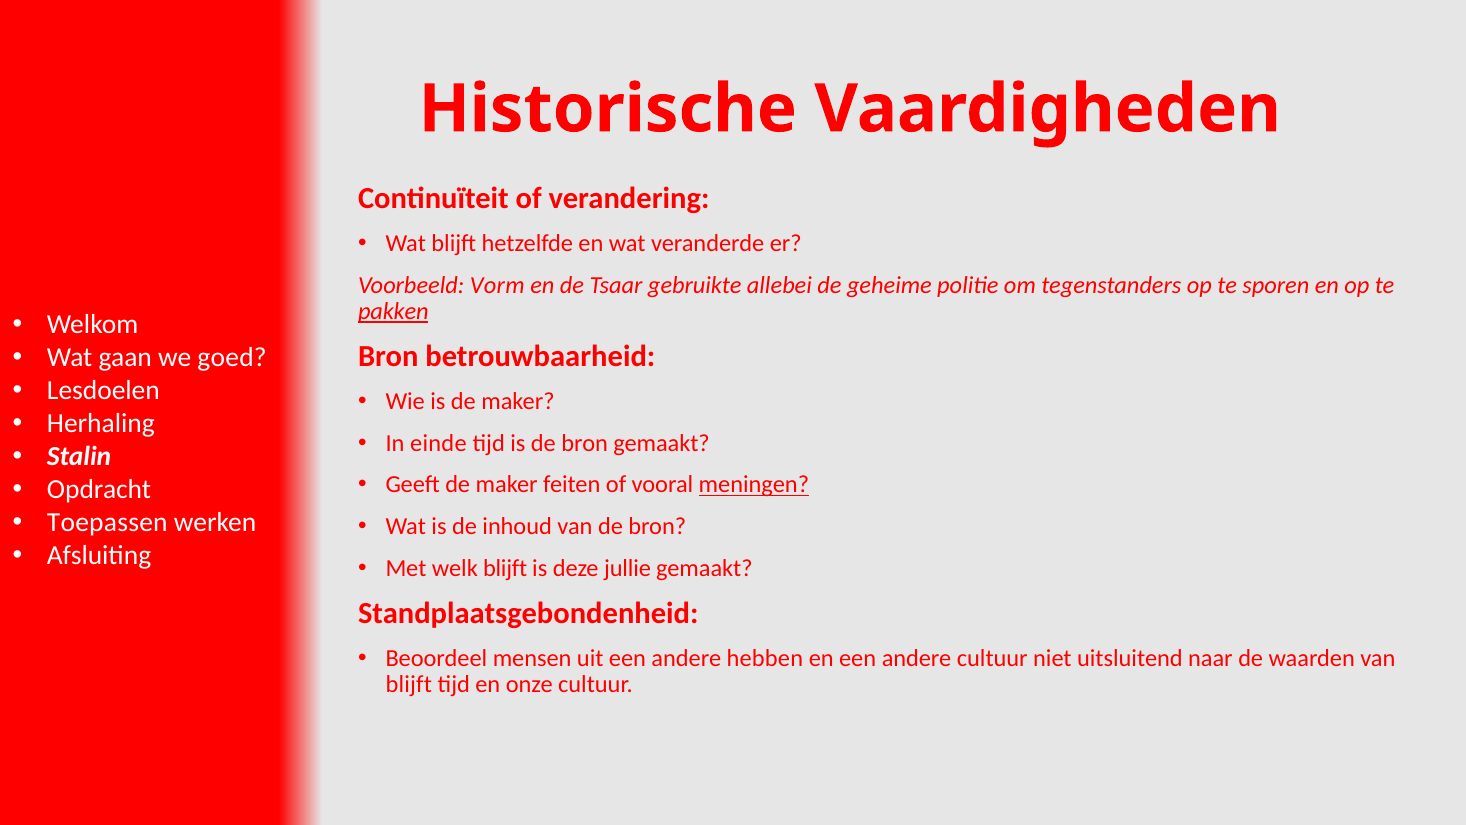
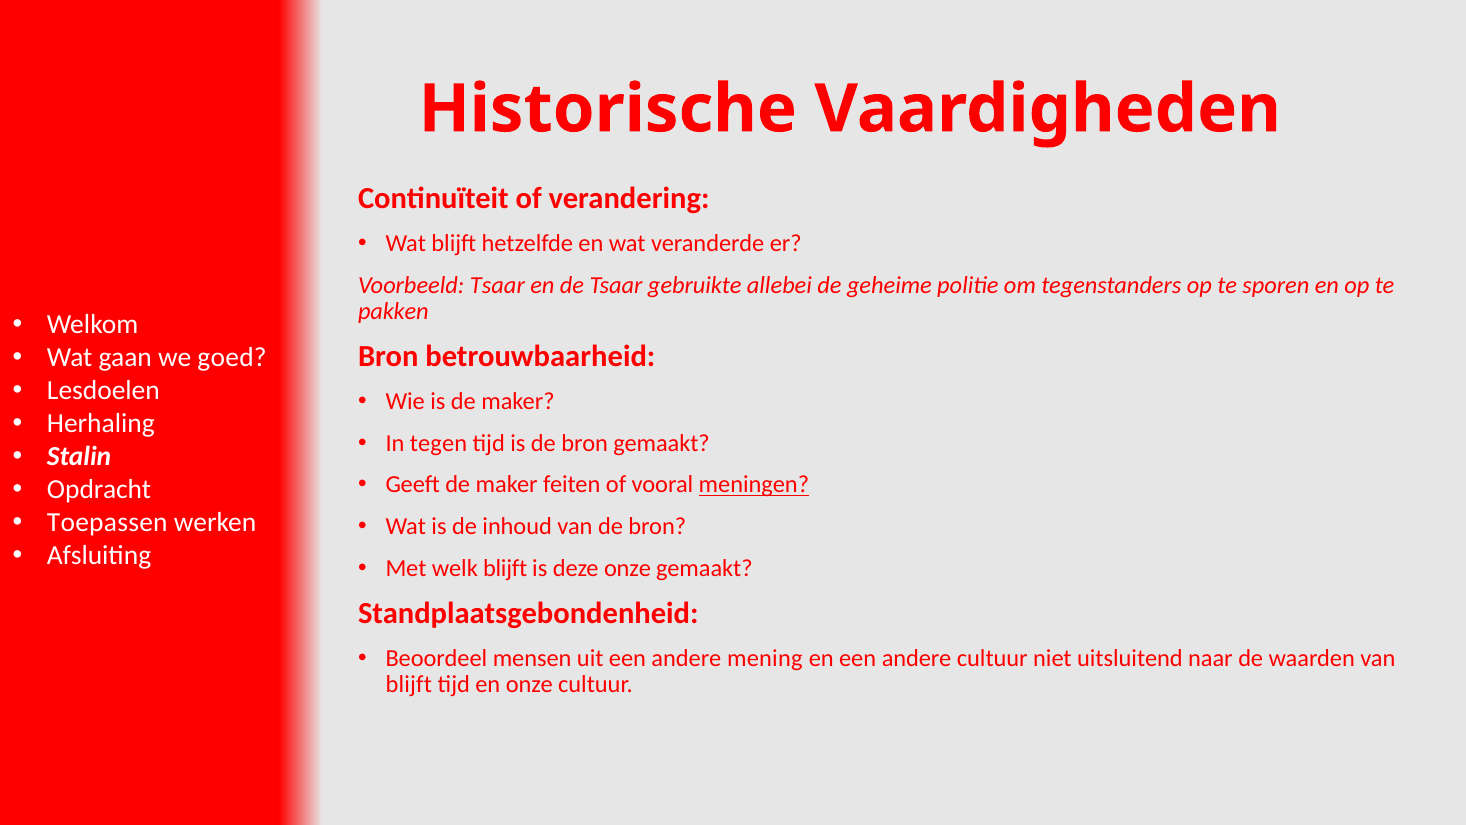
Voorbeeld Vorm: Vorm -> Tsaar (497, 285)
pakken underline: present -> none (393, 312)
einde: einde -> tegen (439, 443)
deze jullie: jullie -> onze (628, 568)
hebben: hebben -> mening (765, 658)
